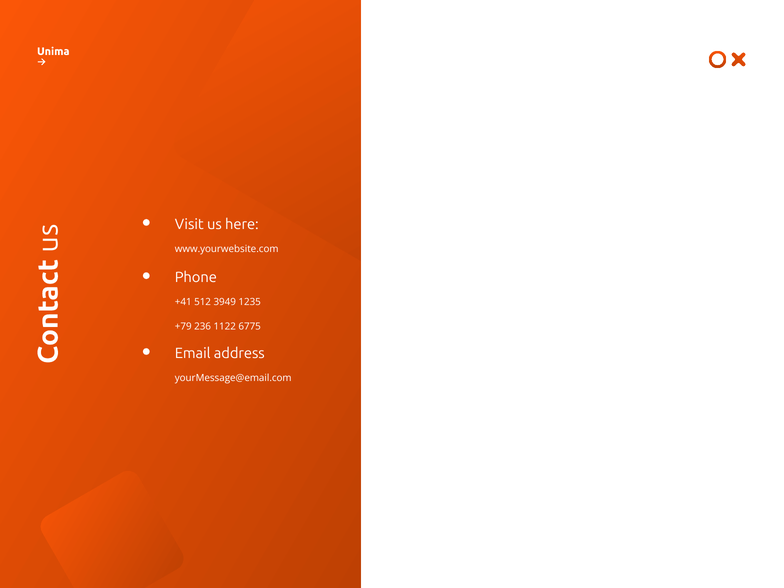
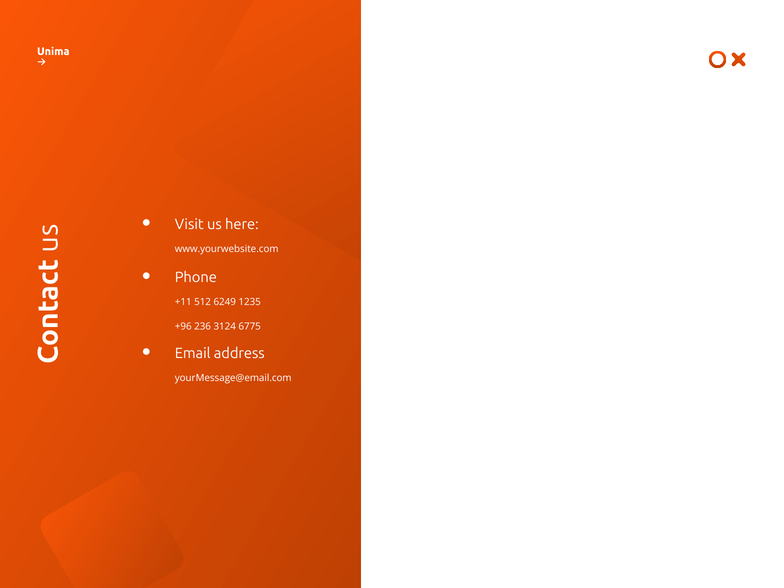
+41: +41 -> +11 (183, 302)
3949: 3949 -> 6249 (225, 302)
+79: +79 -> +96 (183, 326)
1122: 1122 -> 3124 (225, 326)
